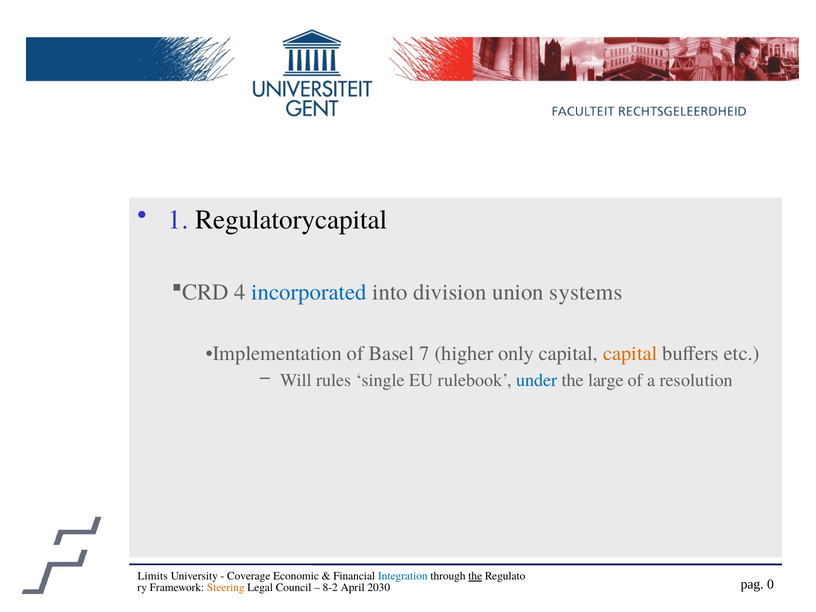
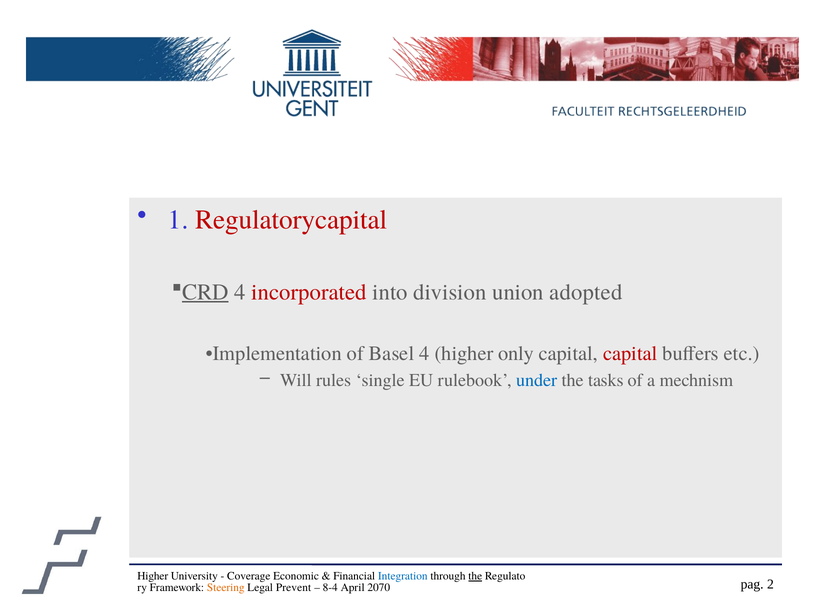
Regulatorycapital colour: black -> red (291, 220)
CRD underline: none -> present (205, 292)
incorporated colour: blue -> red (309, 292)
systems: systems -> adopted (586, 292)
Basel 7: 7 -> 4 (424, 354)
capital colour: orange -> red (630, 354)
large: large -> tasks (606, 380)
resolution: resolution -> mechnism (696, 380)
Limits: Limits -> Higher (153, 576)
0: 0 -> 2 (770, 584)
Council: Council -> Prevent (294, 587)
8-2: 8-2 -> 8-4 (330, 587)
2030: 2030 -> 2070 (379, 587)
